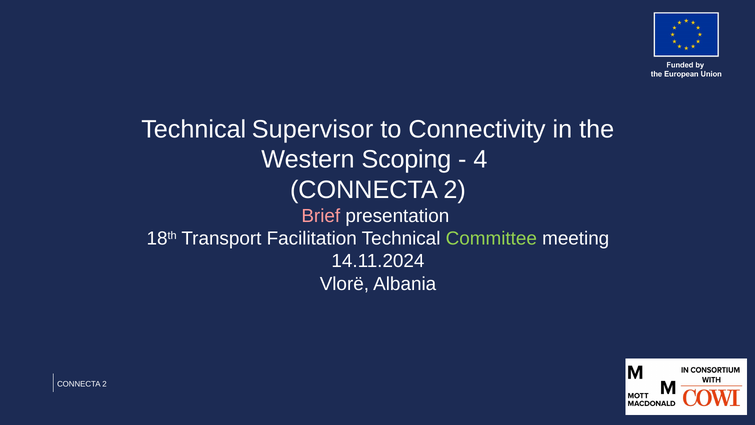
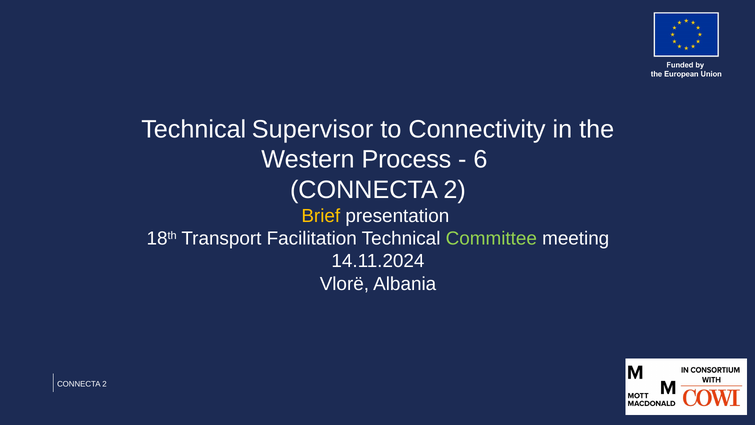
Scoping: Scoping -> Process (406, 159)
4: 4 -> 6 (480, 159)
Brief colour: pink -> yellow (321, 216)
